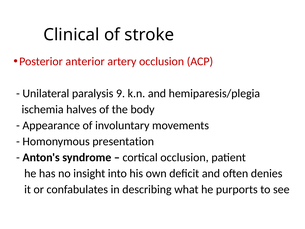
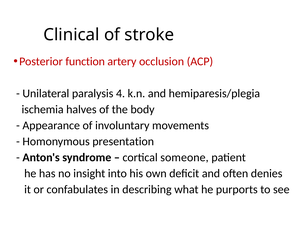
anterior: anterior -> function (85, 61)
9: 9 -> 4 (121, 93)
cortical occlusion: occlusion -> someone (184, 157)
